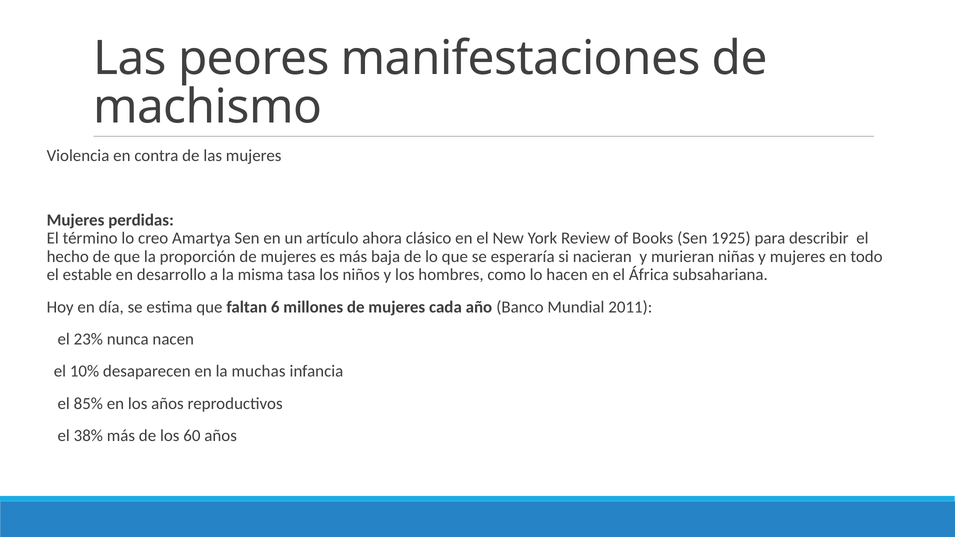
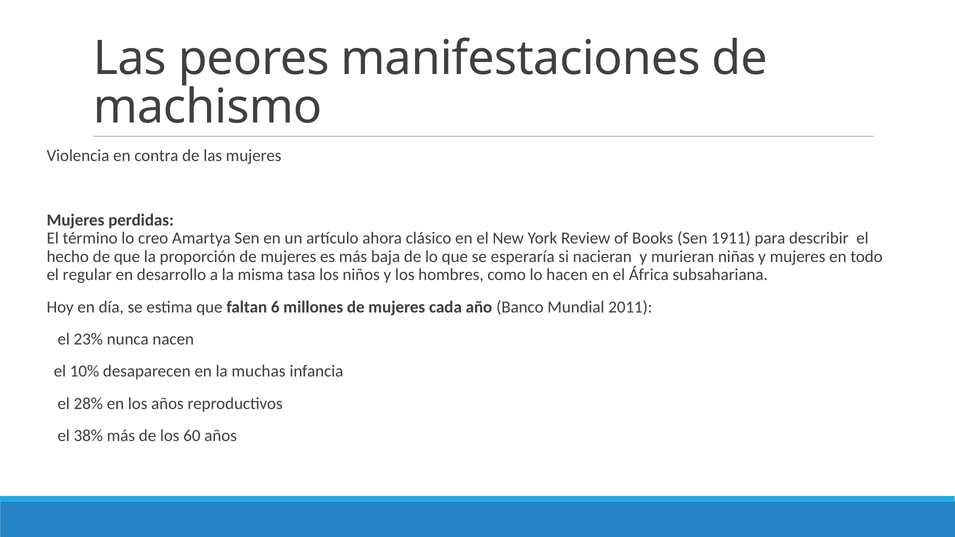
1925: 1925 -> 1911 (731, 238)
estable: estable -> regular (87, 275)
85%: 85% -> 28% (88, 404)
